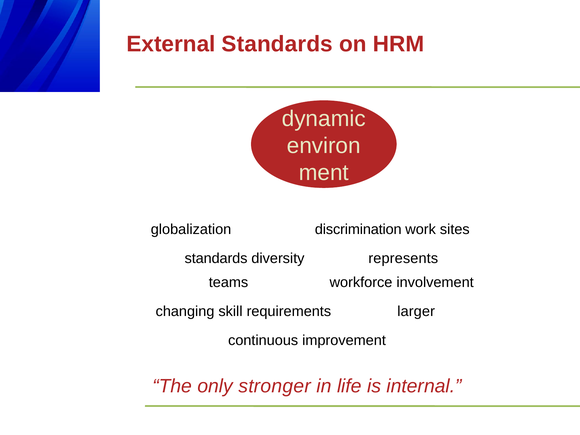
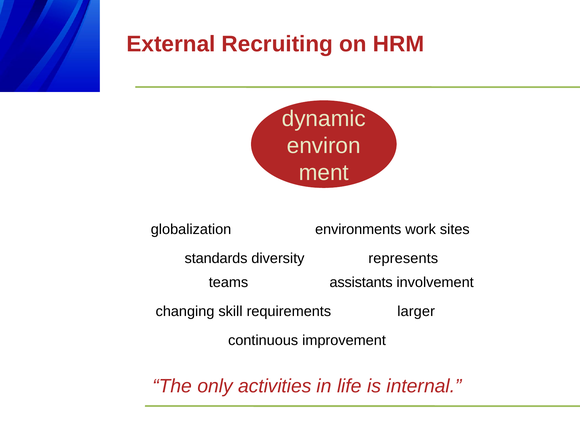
External Standards: Standards -> Recruiting (277, 44)
discrimination: discrimination -> environments (358, 229)
workforce: workforce -> assistants (361, 282)
stronger: stronger -> activities (275, 386)
